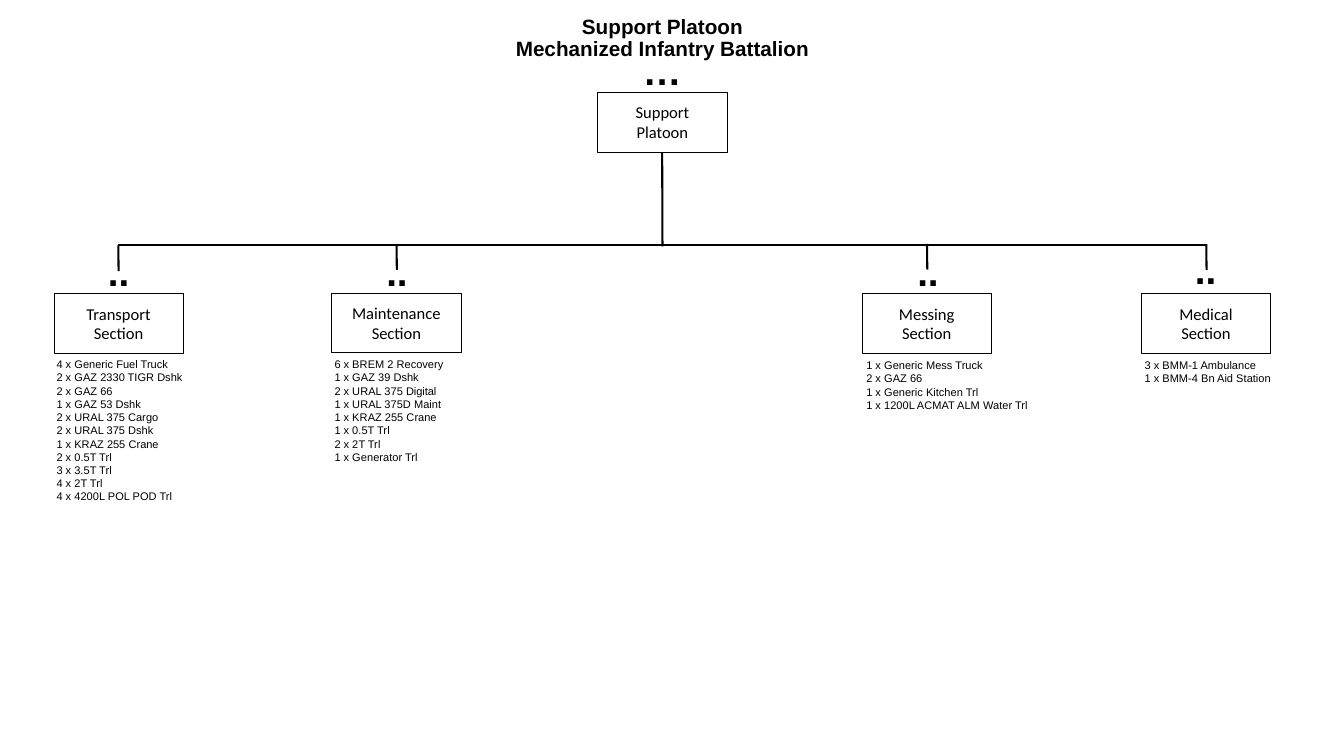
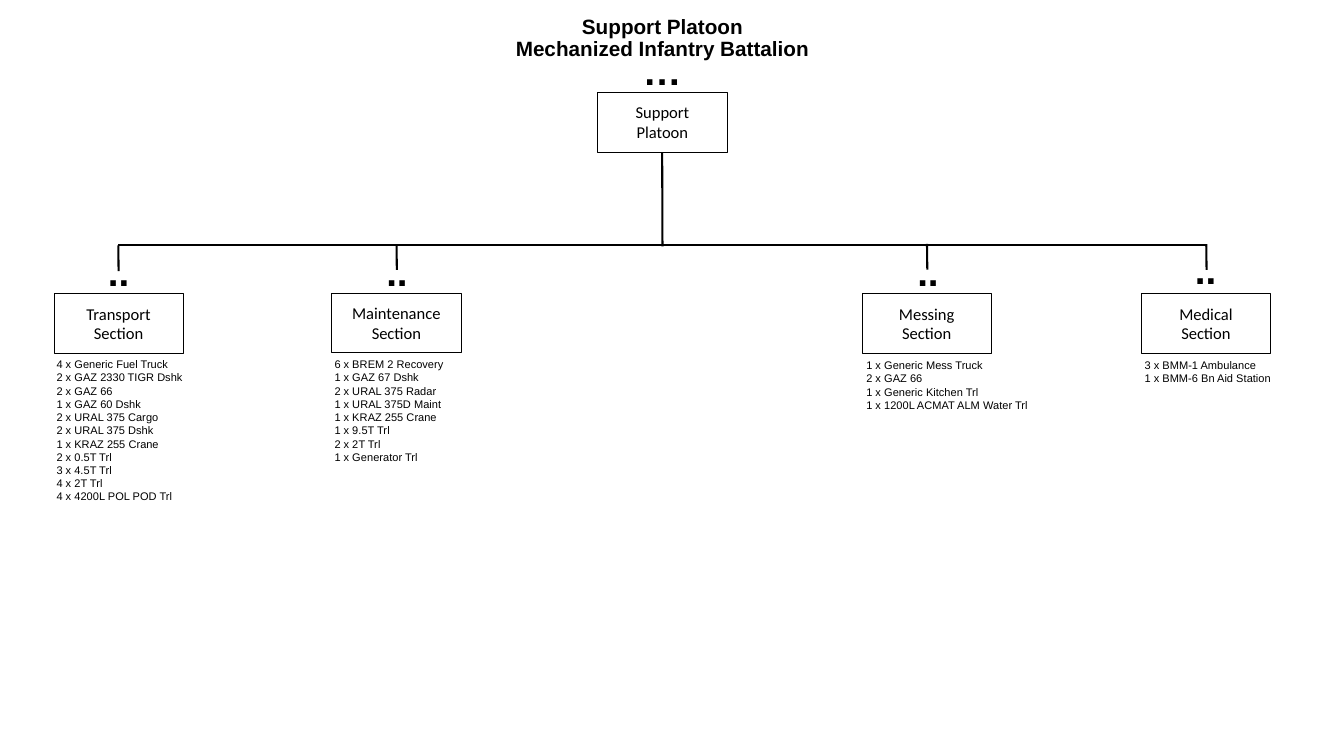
39: 39 -> 67 (384, 378)
BMM-4: BMM-4 -> BMM-6 (1180, 379)
Digital: Digital -> Radar (421, 392)
53: 53 -> 60 (106, 405)
1 x 0.5T: 0.5T -> 9.5T (363, 431)
3.5T: 3.5T -> 4.5T (85, 471)
